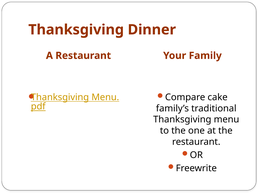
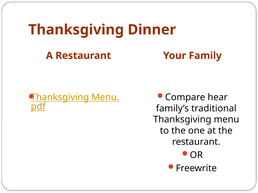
cake: cake -> hear (218, 97)
